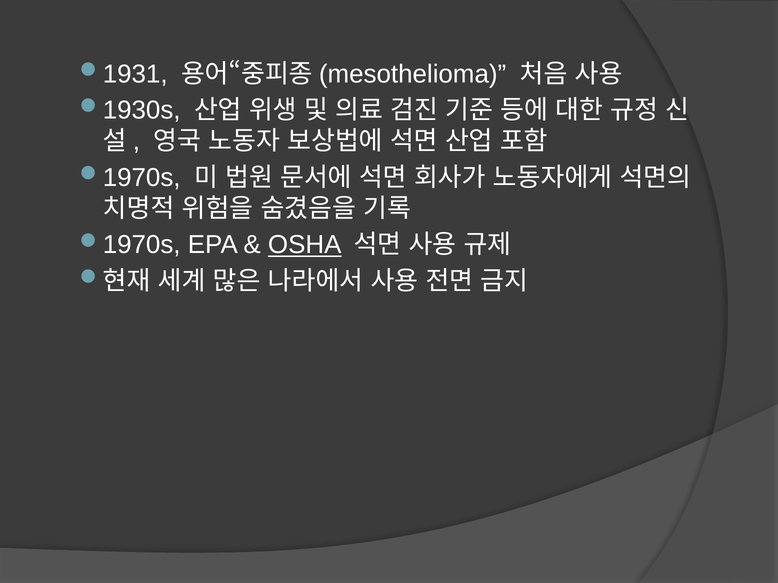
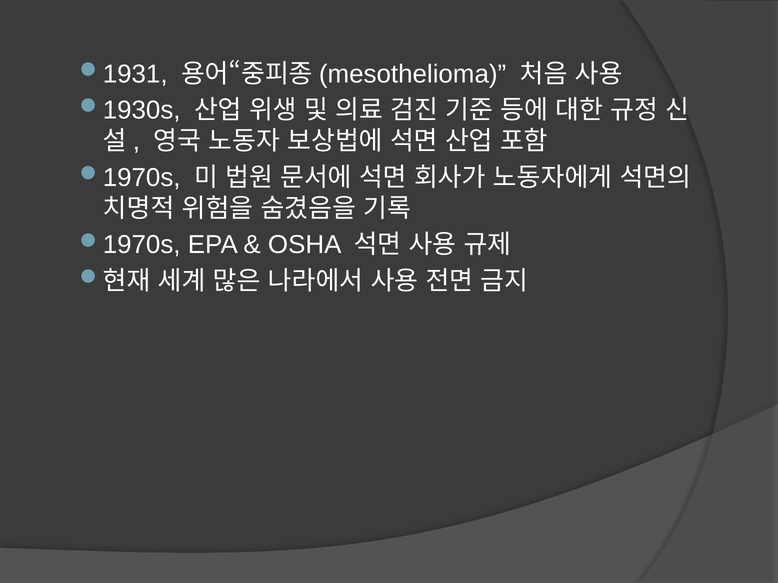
OSHA underline: present -> none (305, 245)
